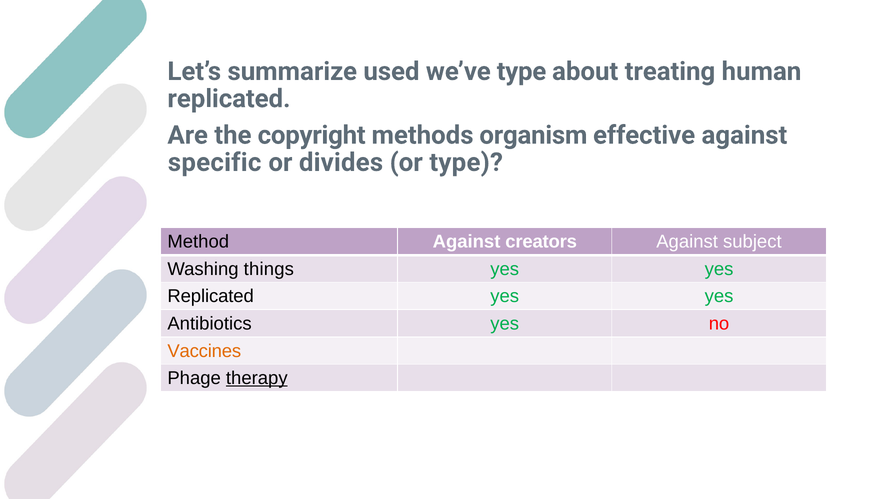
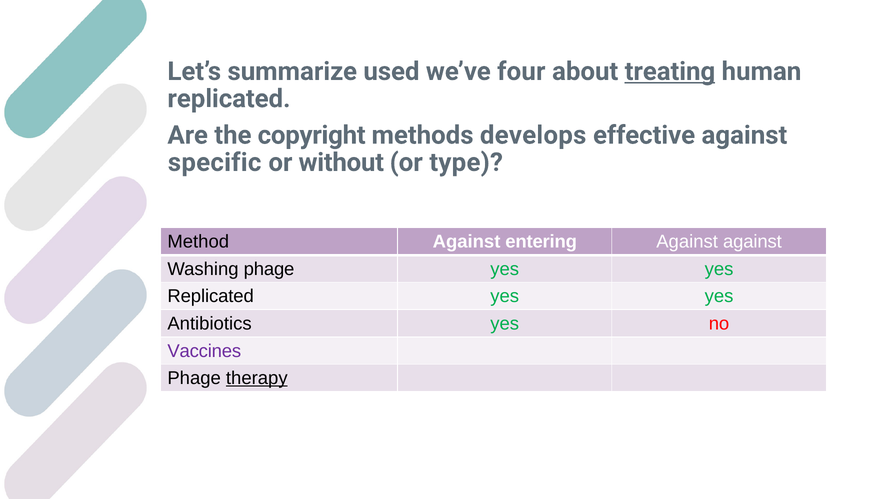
we’ve type: type -> four (521, 71)
treating underline: none -> present (670, 71)
organism: organism -> develops (533, 135)
divides: divides -> without (341, 162)
creators: creators -> entering (541, 242)
Against subject: subject -> against (752, 242)
Washing things: things -> phage (269, 269)
Vaccines colour: orange -> purple (204, 351)
